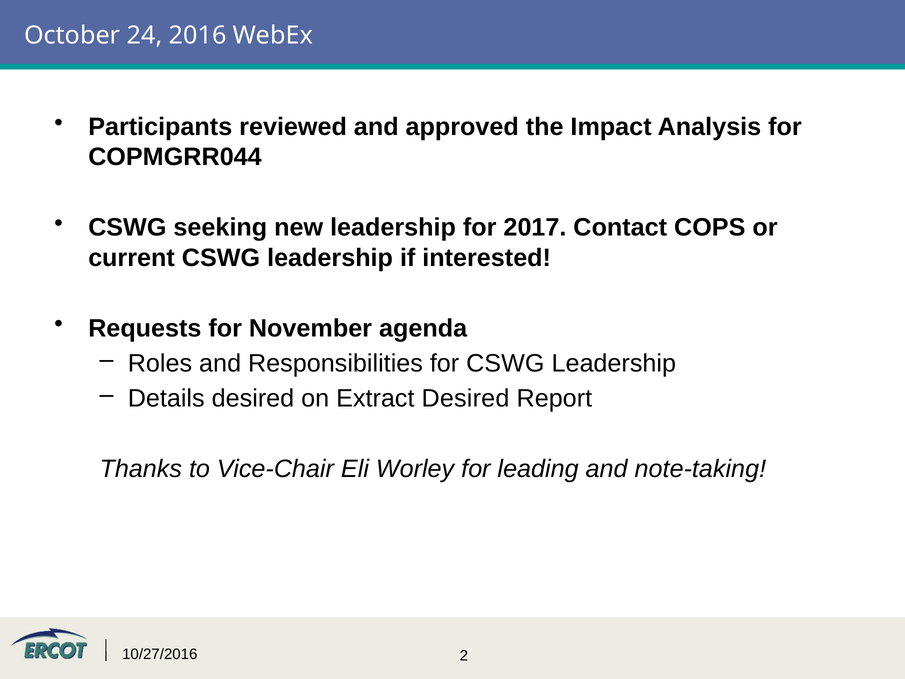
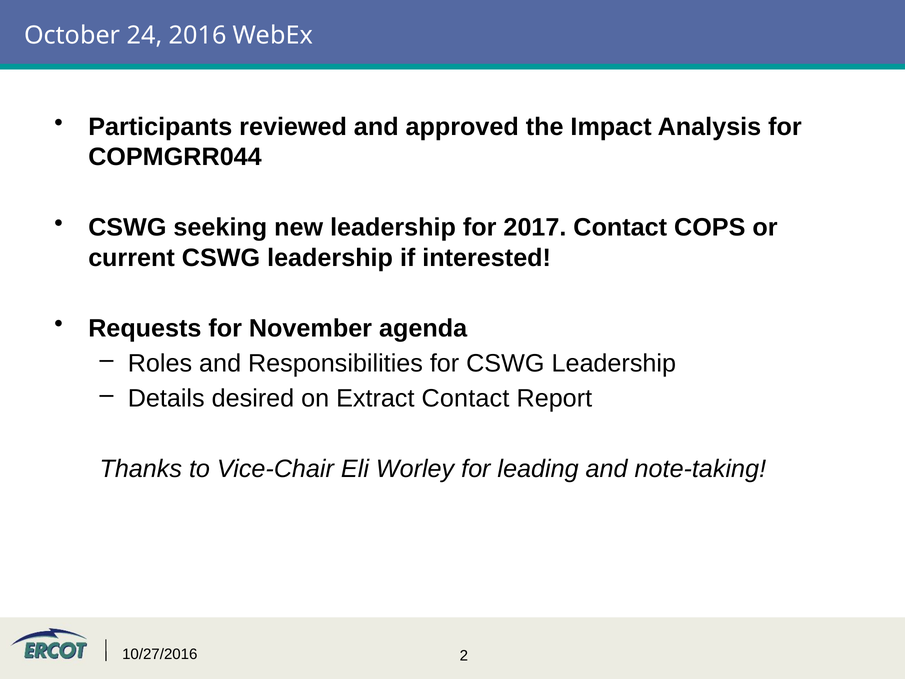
Extract Desired: Desired -> Contact (465, 399)
